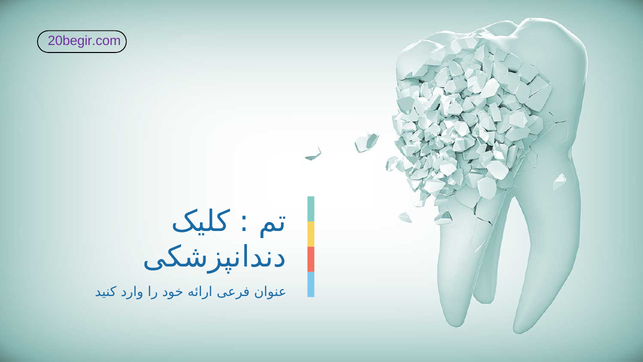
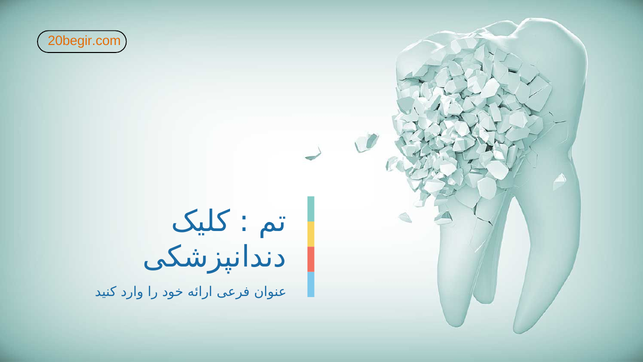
20begir.com colour: purple -> orange (84, 41)
